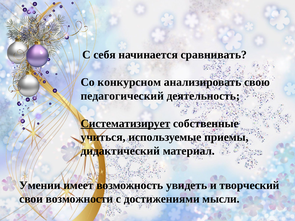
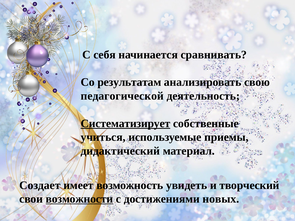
конкурсном: конкурсном -> результатам (129, 82)
педагогический: педагогический -> педагогической (122, 96)
Умении: Умении -> Создает (40, 185)
возможности underline: none -> present (79, 199)
мысли: мысли -> новых (221, 199)
